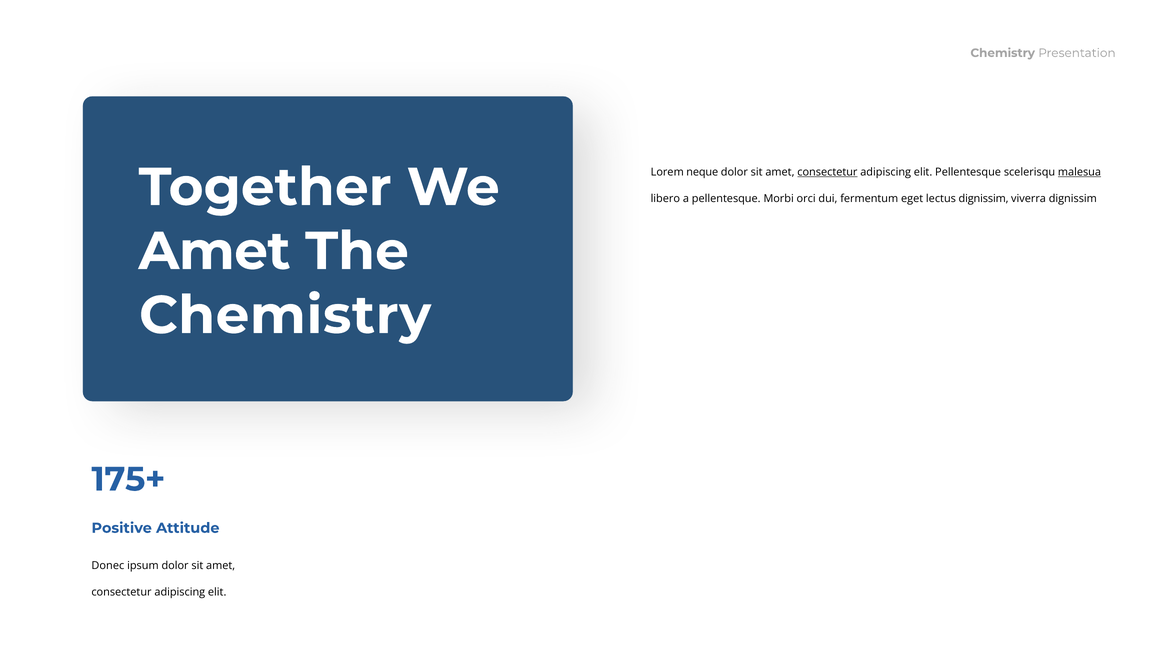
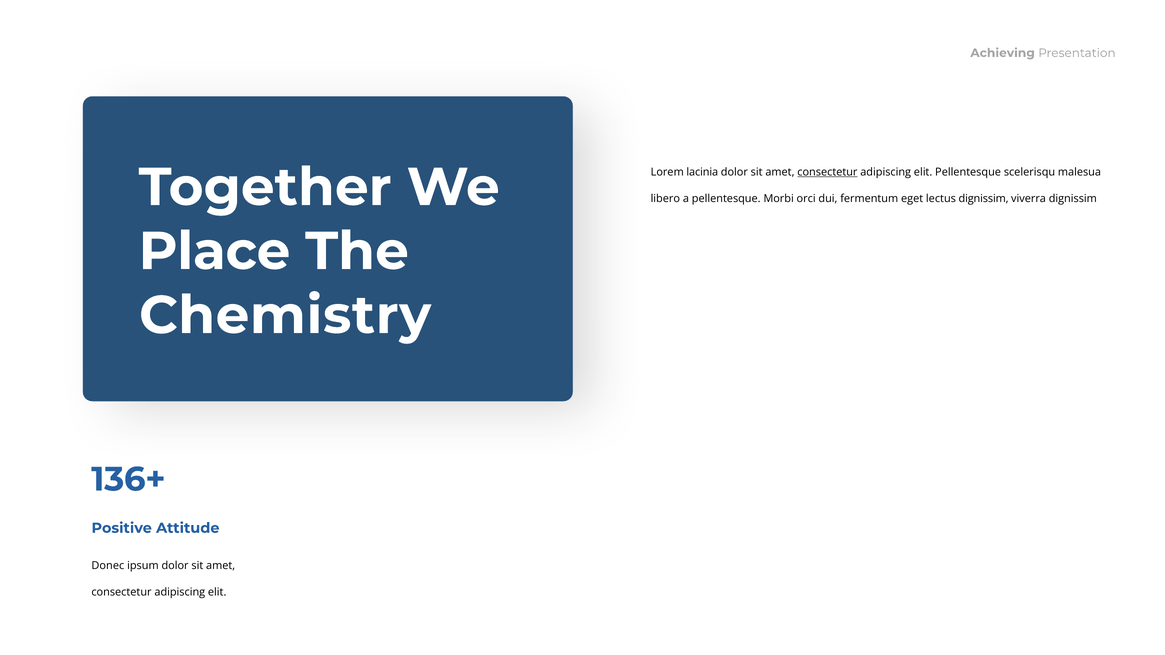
Chemistry: Chemistry -> Achieving (1003, 53)
neque: neque -> lacinia (702, 172)
malesua underline: present -> none (1079, 172)
Amet: Amet -> Place (214, 252)
175+: 175+ -> 136+ (128, 480)
